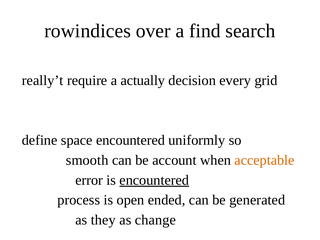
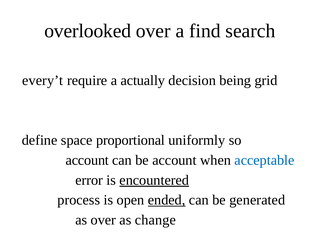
rowindices: rowindices -> overlooked (88, 31)
really’t: really’t -> every’t (43, 80)
every: every -> being (235, 80)
space encountered: encountered -> proportional (131, 140)
smooth: smooth -> account (87, 160)
acceptable colour: orange -> blue (264, 160)
ended underline: none -> present (167, 200)
as they: they -> over (103, 220)
